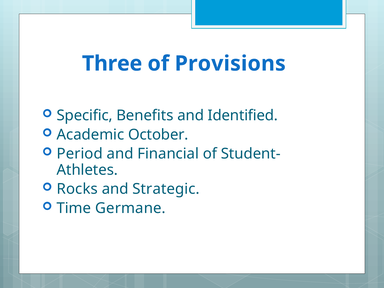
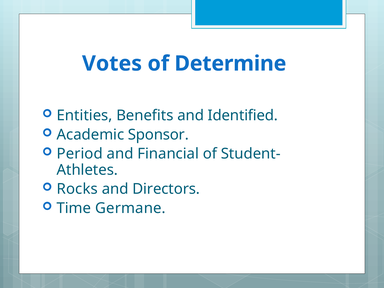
Three: Three -> Votes (112, 64)
Provisions: Provisions -> Determine (230, 64)
Specific: Specific -> Entities (85, 116)
October: October -> Sponsor (158, 135)
Strategic: Strategic -> Directors (166, 189)
